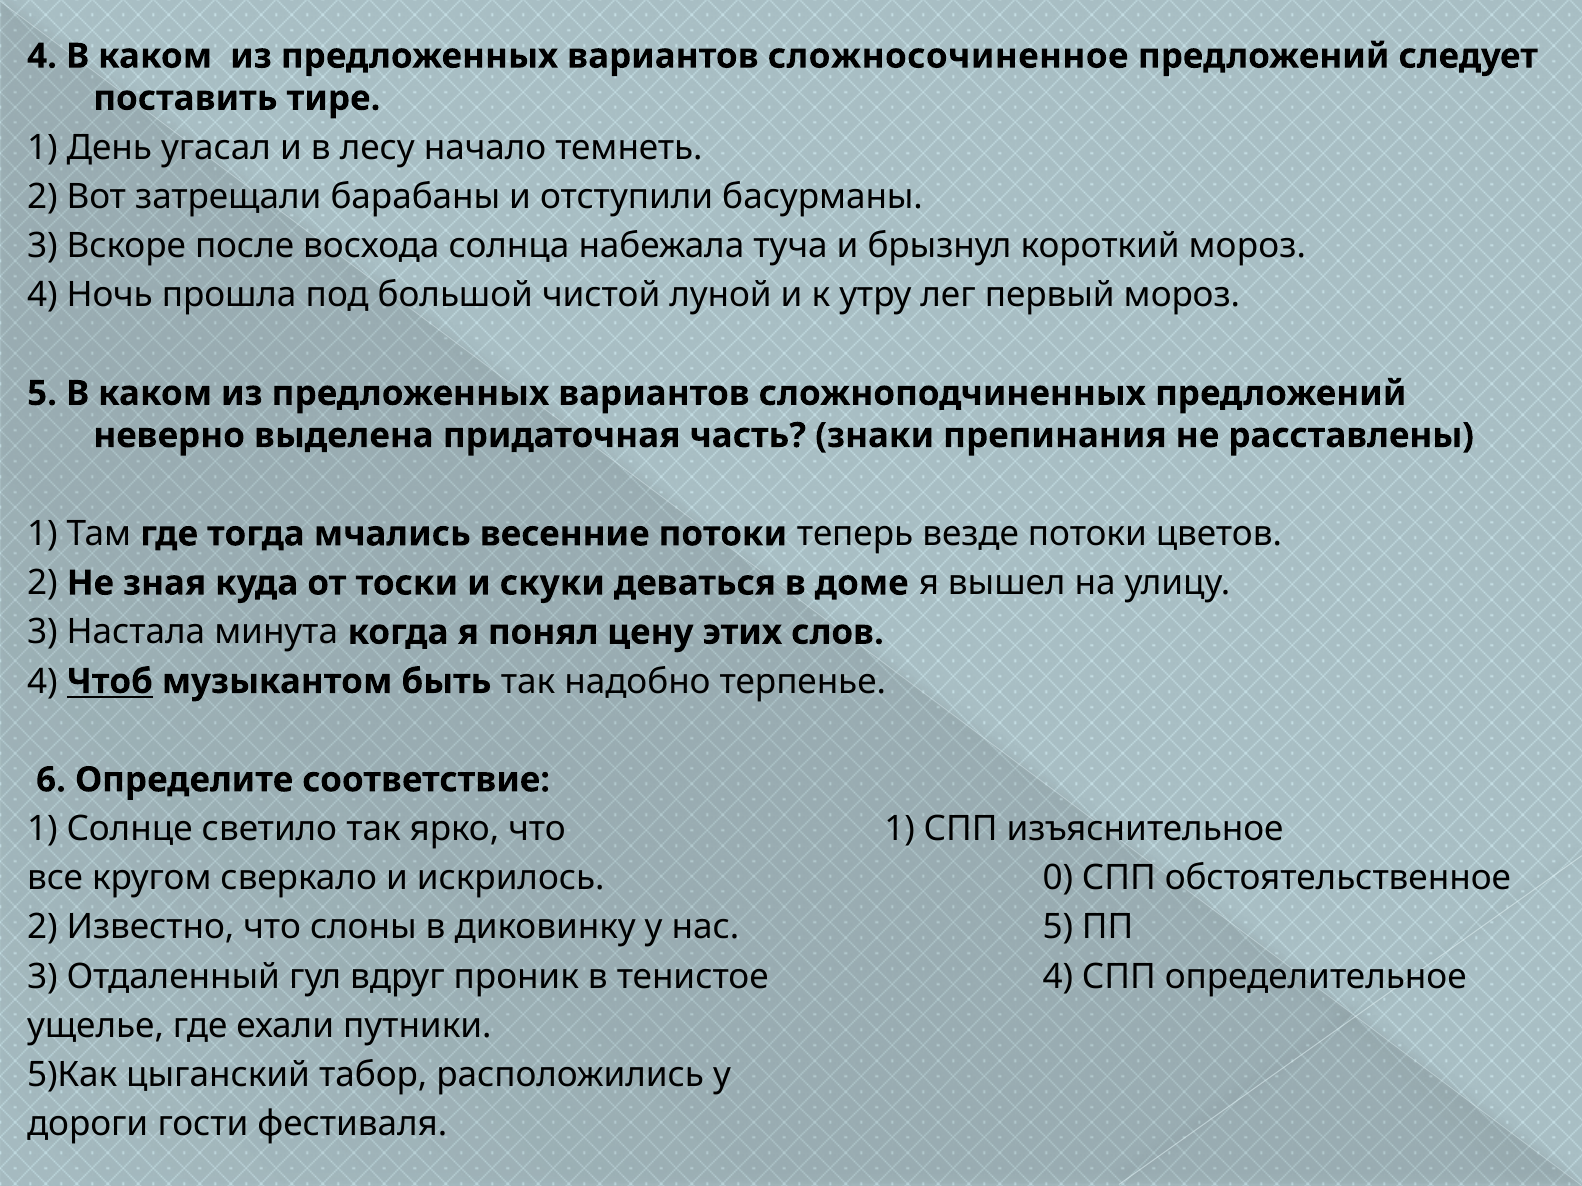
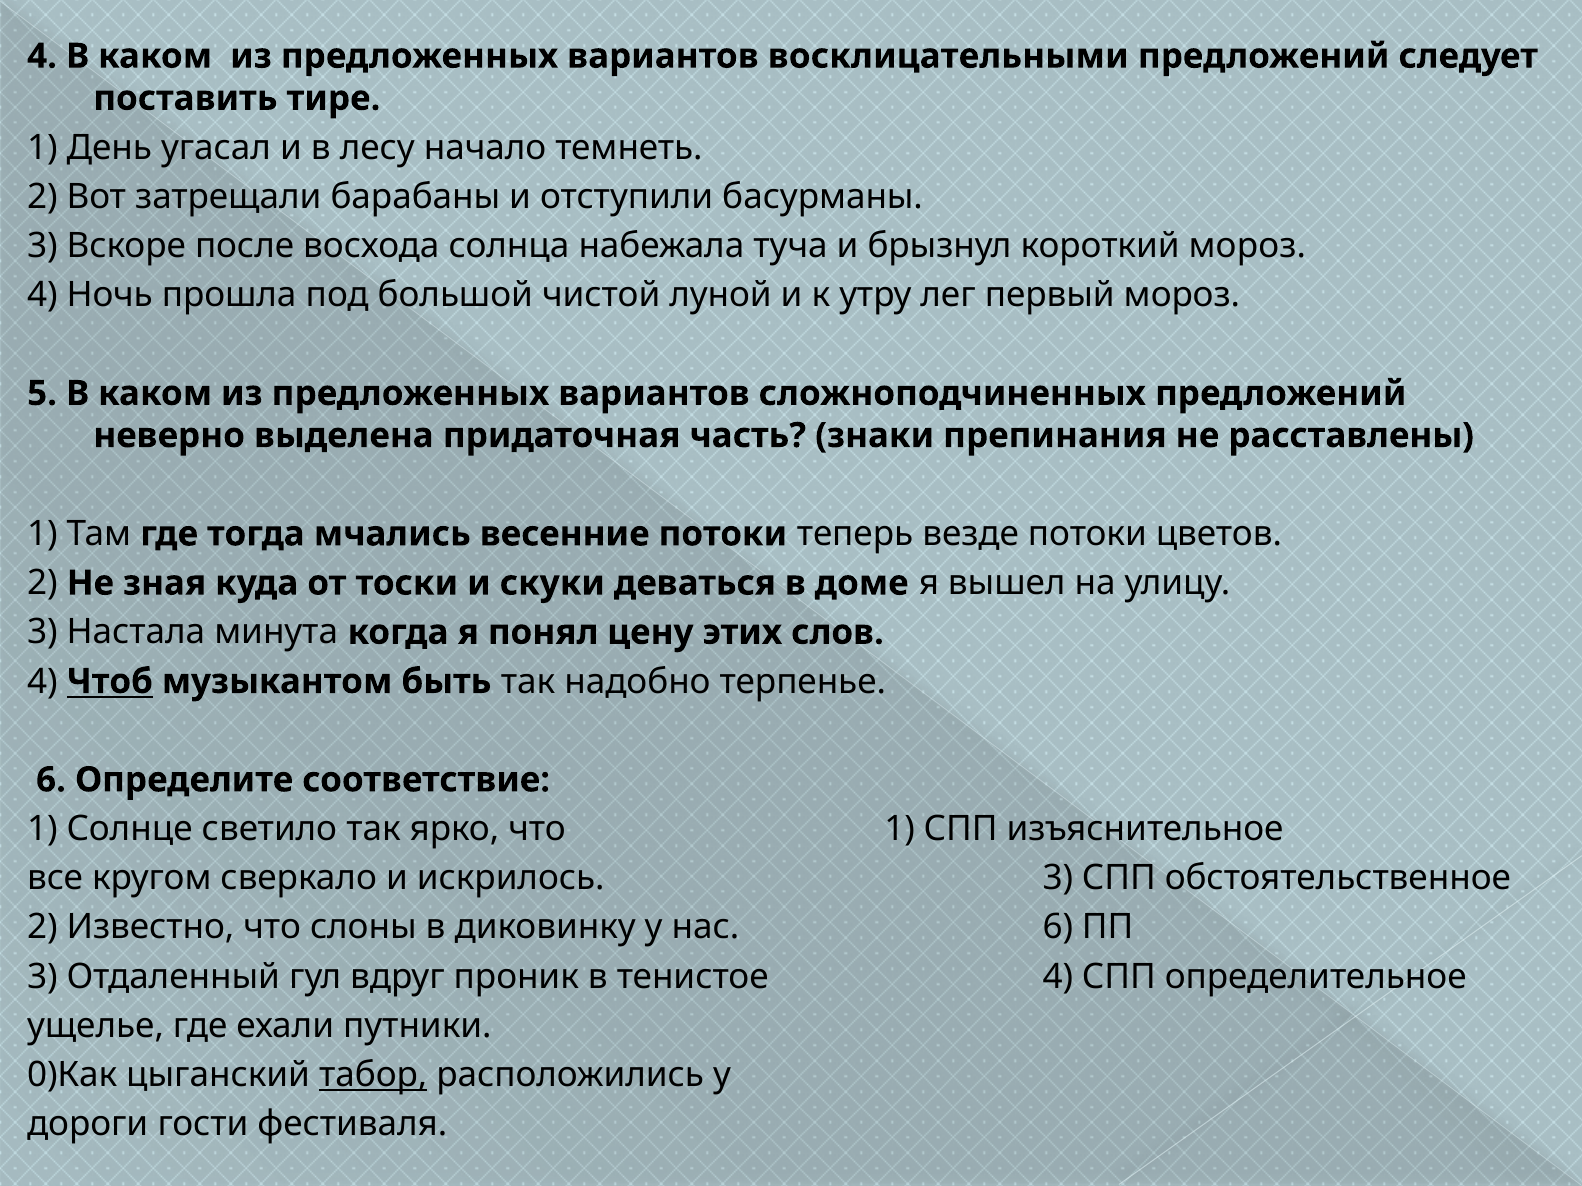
сложносочиненное: сложносочиненное -> восклицательными (948, 56)
искрилось 0: 0 -> 3 (1058, 879)
нас 5: 5 -> 6 (1058, 928)
5)Как: 5)Как -> 0)Как (72, 1075)
табор underline: none -> present (373, 1075)
